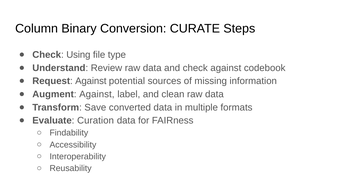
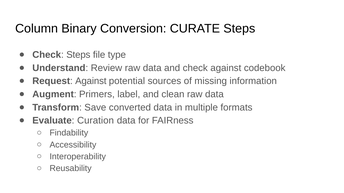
Check Using: Using -> Steps (78, 55)
Augment Against: Against -> Primers (97, 94)
